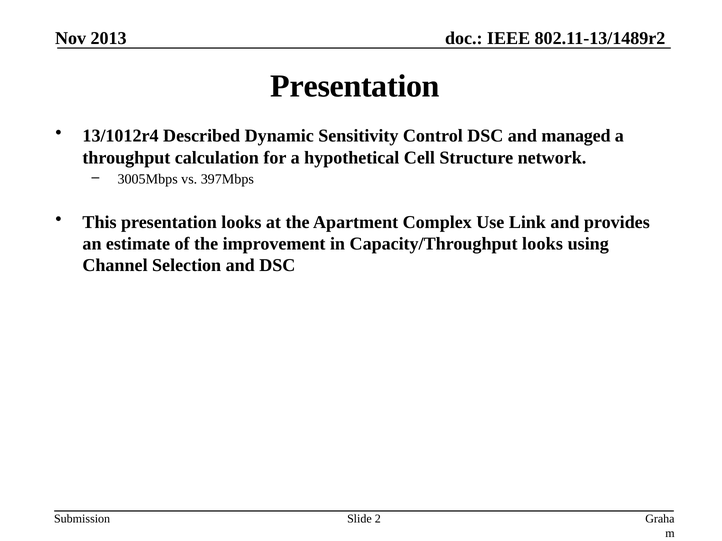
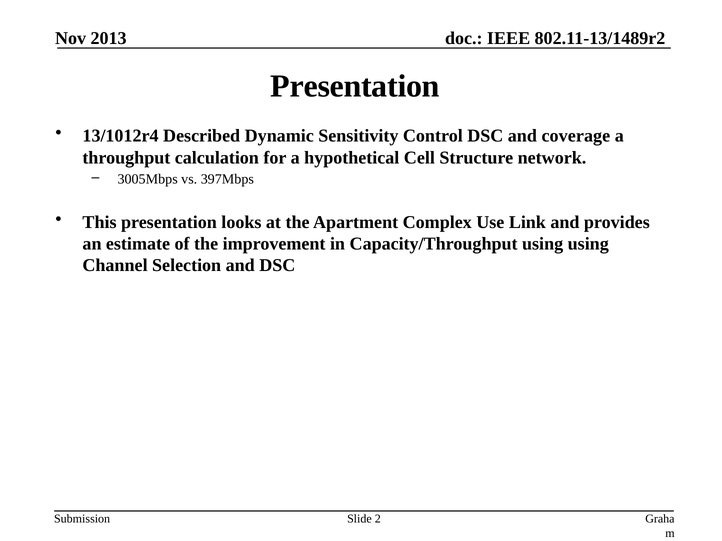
managed: managed -> coverage (576, 136)
Capacity/Throughput looks: looks -> using (543, 244)
